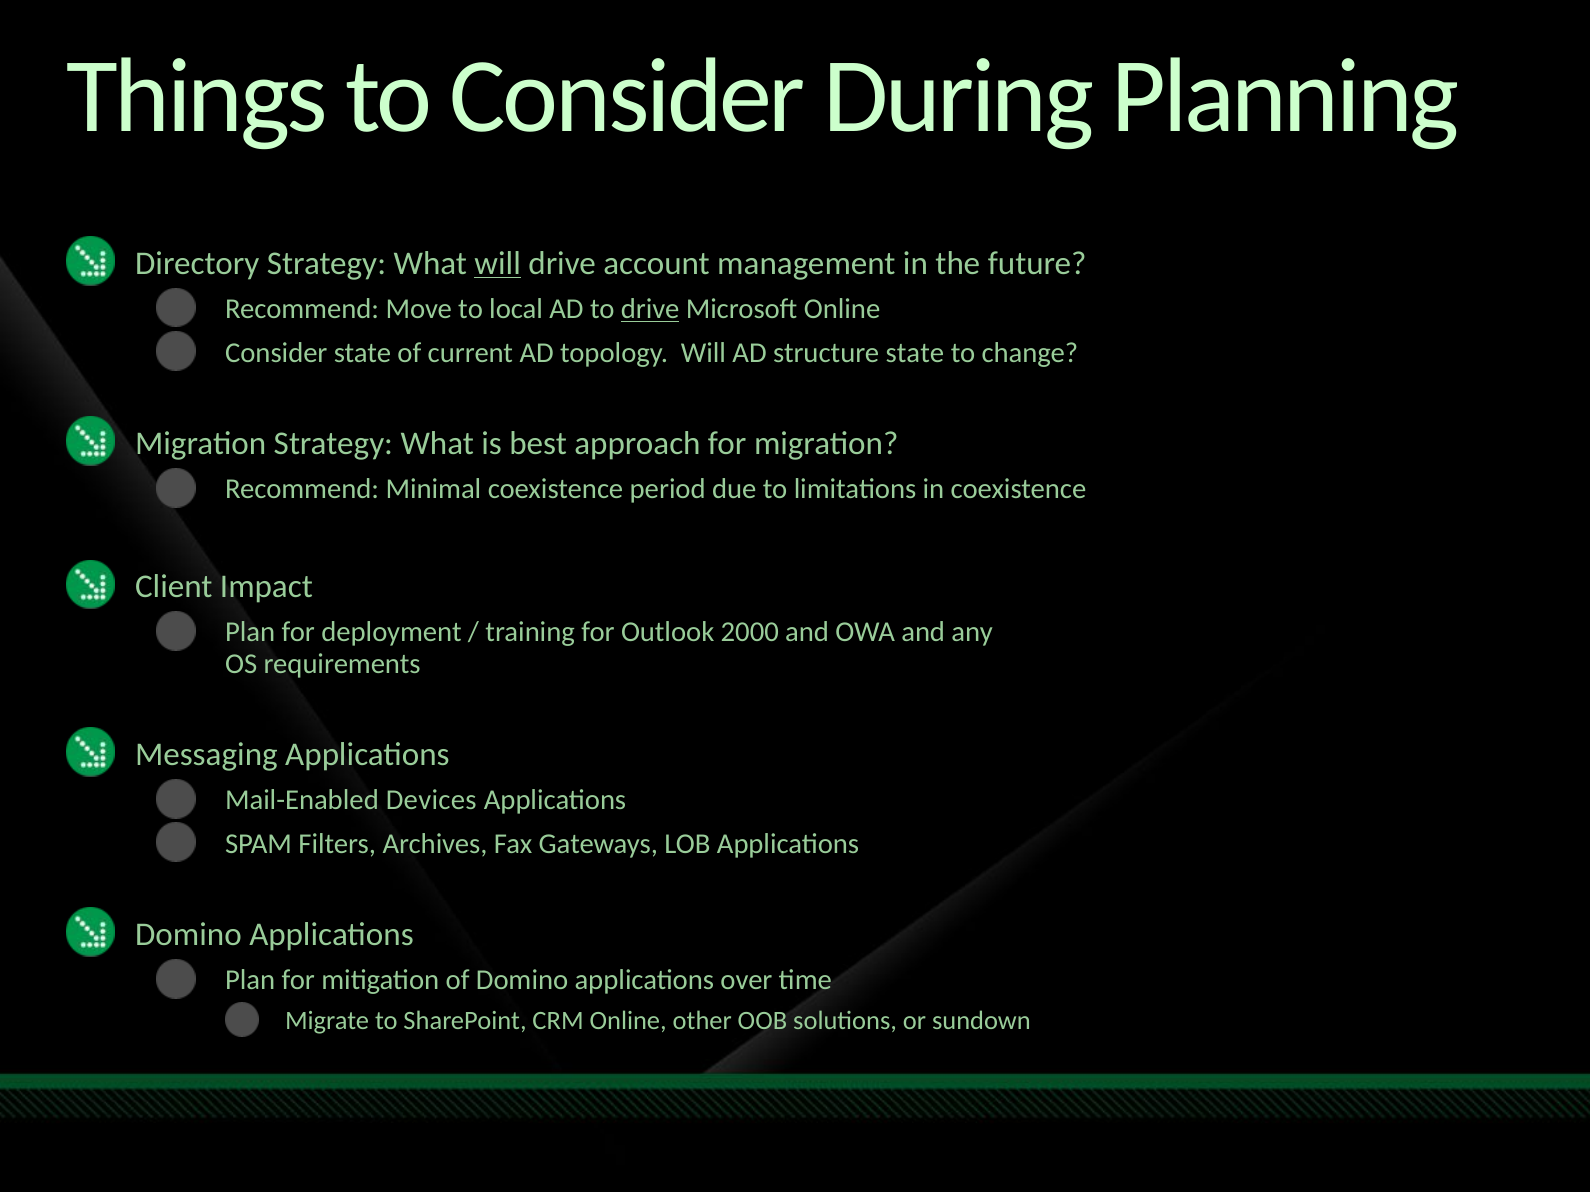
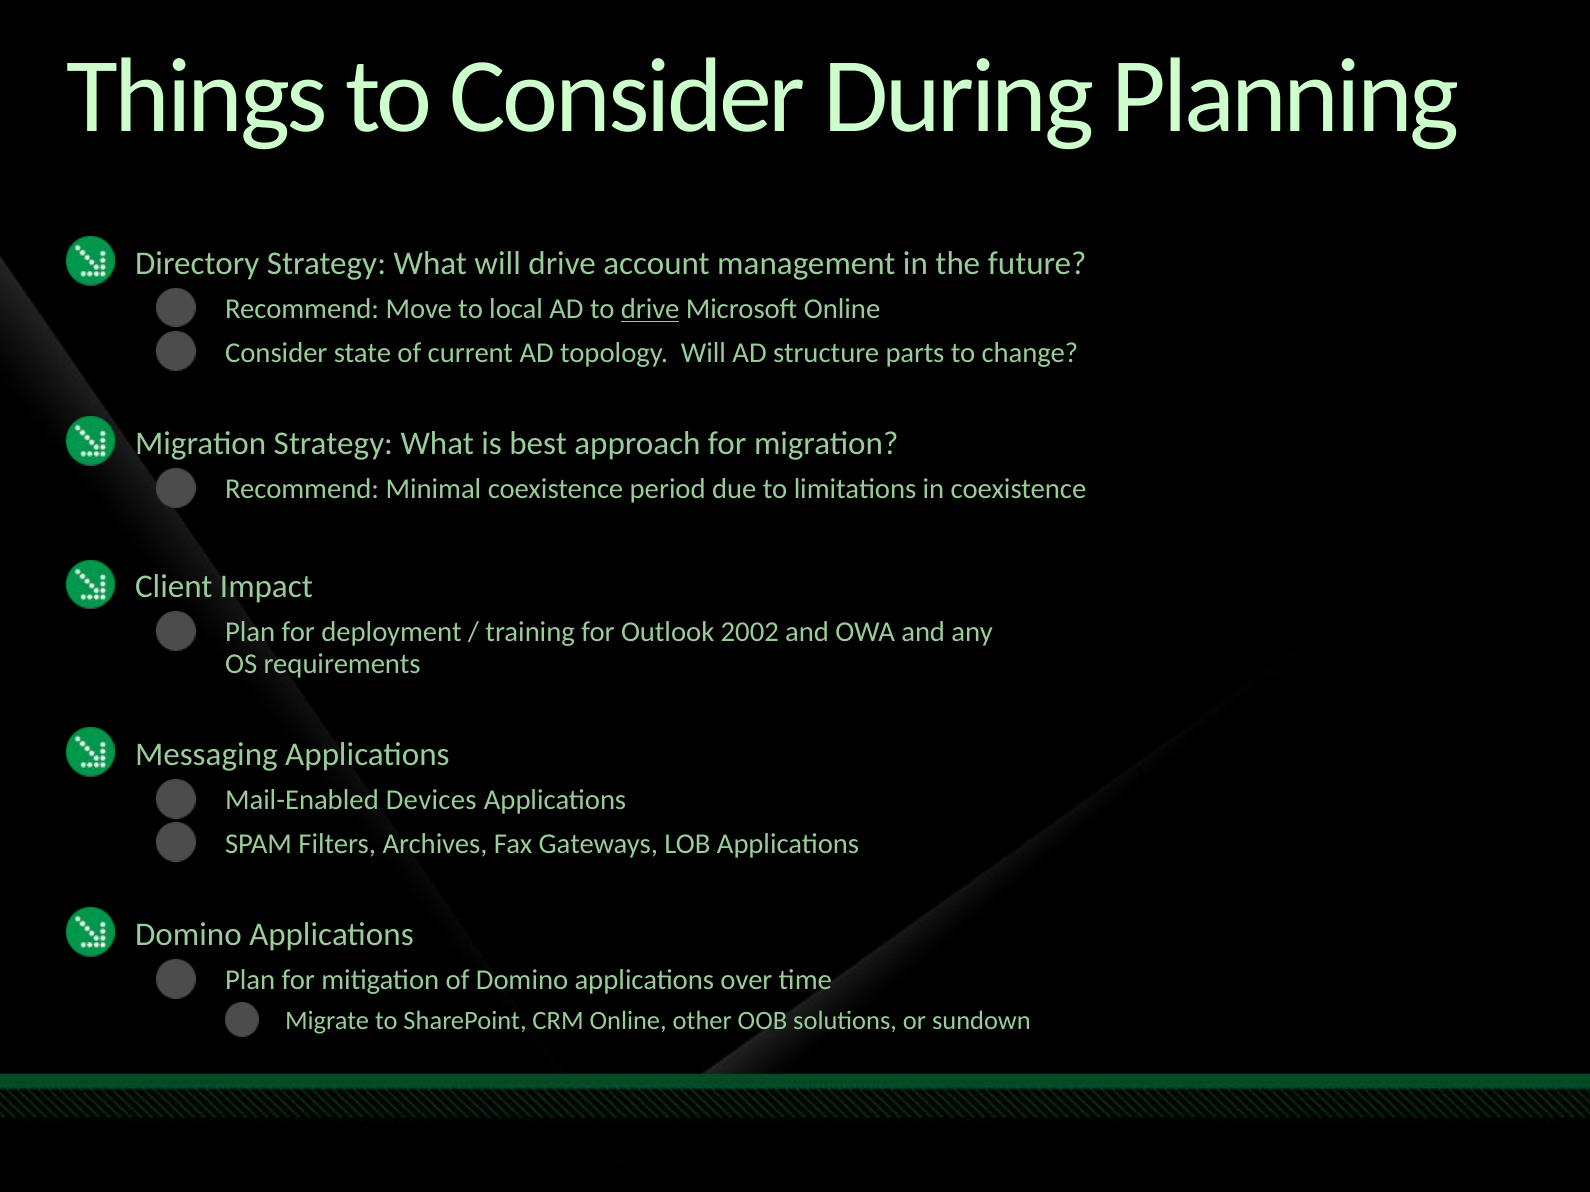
will underline: present -> none (498, 263)
structure state: state -> parts (915, 353)
2000: 2000 -> 2002 (750, 633)
